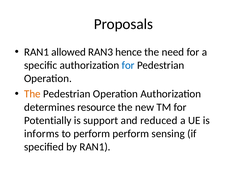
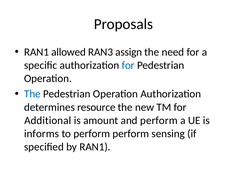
hence: hence -> assign (129, 52)
The colour: orange -> blue (32, 94)
Potentially: Potentially -> Additional (48, 120)
support: support -> amount (101, 120)
and reduced: reduced -> perform (159, 120)
